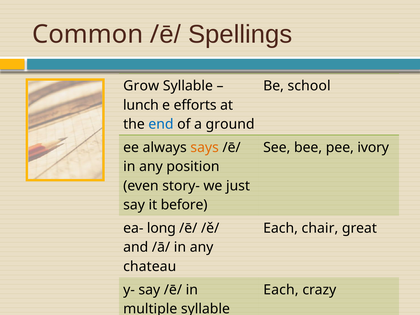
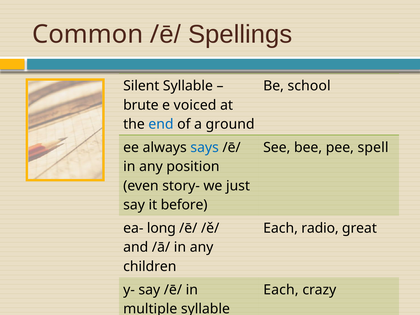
Grow: Grow -> Silent (141, 86)
lunch: lunch -> brute (141, 105)
efforts: efforts -> voiced (195, 105)
says colour: orange -> blue (205, 148)
ivory: ivory -> spell (373, 148)
chair: chair -> radio (320, 228)
chateau: chateau -> children (150, 266)
